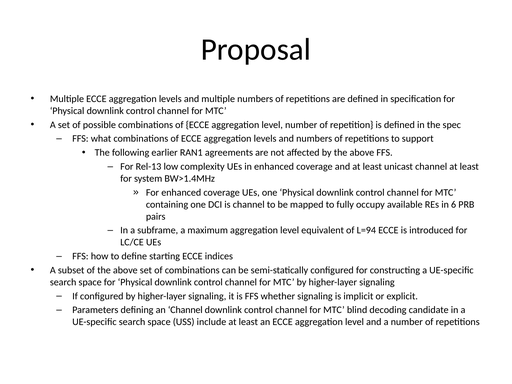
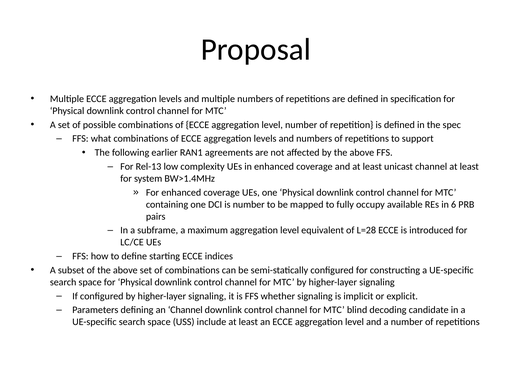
is channel: channel -> number (249, 204)
L=94: L=94 -> L=28 (366, 230)
